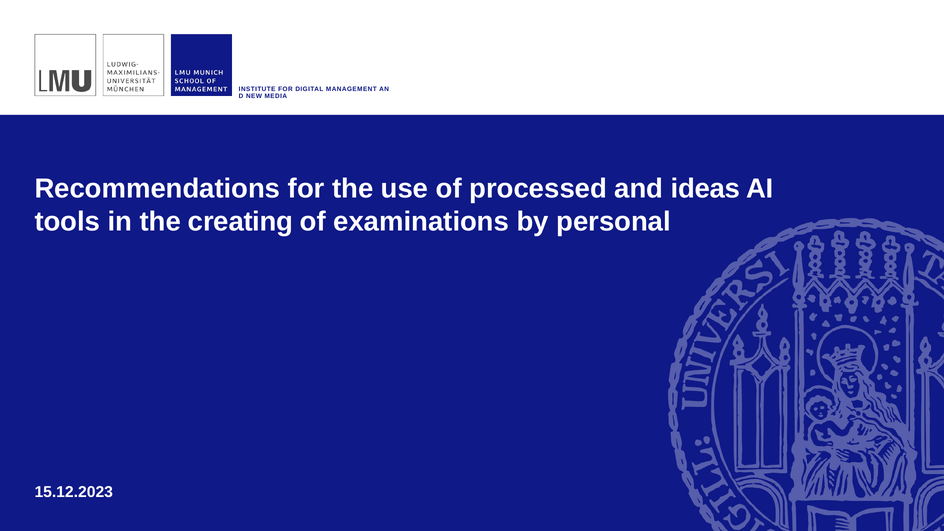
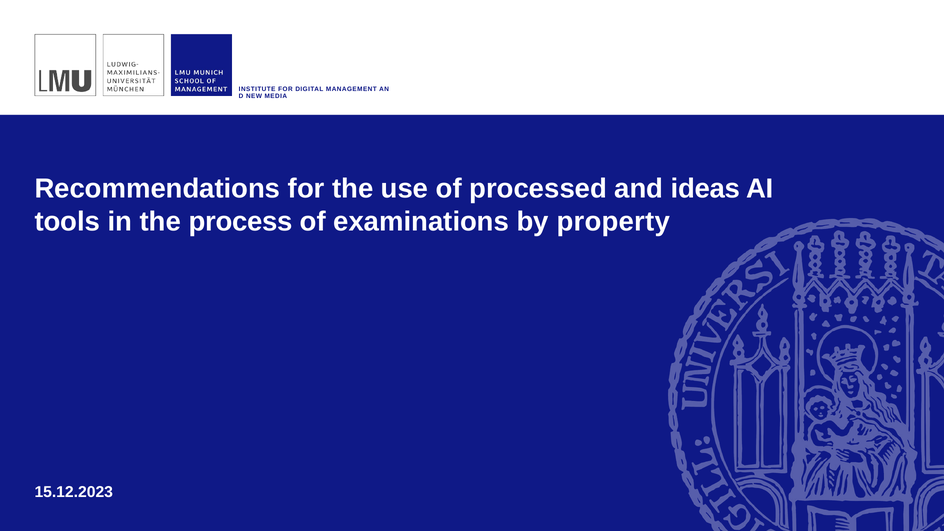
creating: creating -> process (241, 222)
personal: personal -> property (613, 222)
